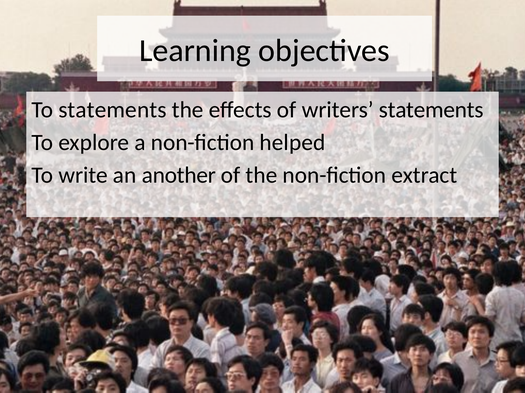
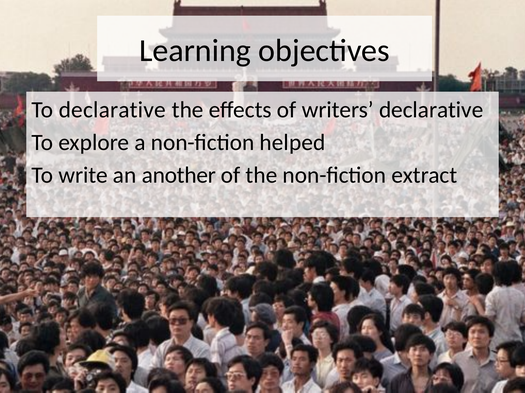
To statements: statements -> declarative (112, 110)
writers statements: statements -> declarative (431, 110)
